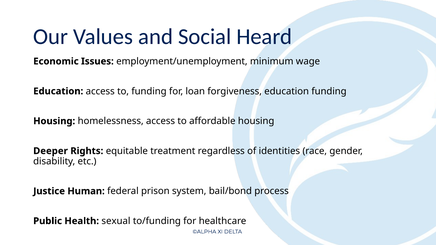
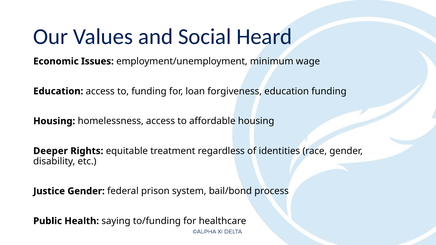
Justice Human: Human -> Gender (86, 191)
sexual: sexual -> saying (116, 221)
